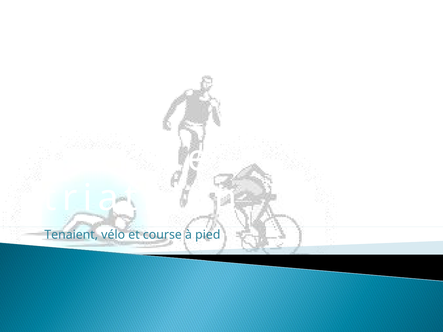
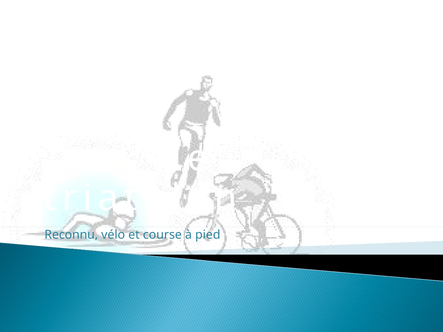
Tenaient: Tenaient -> Reconnu (71, 235)
